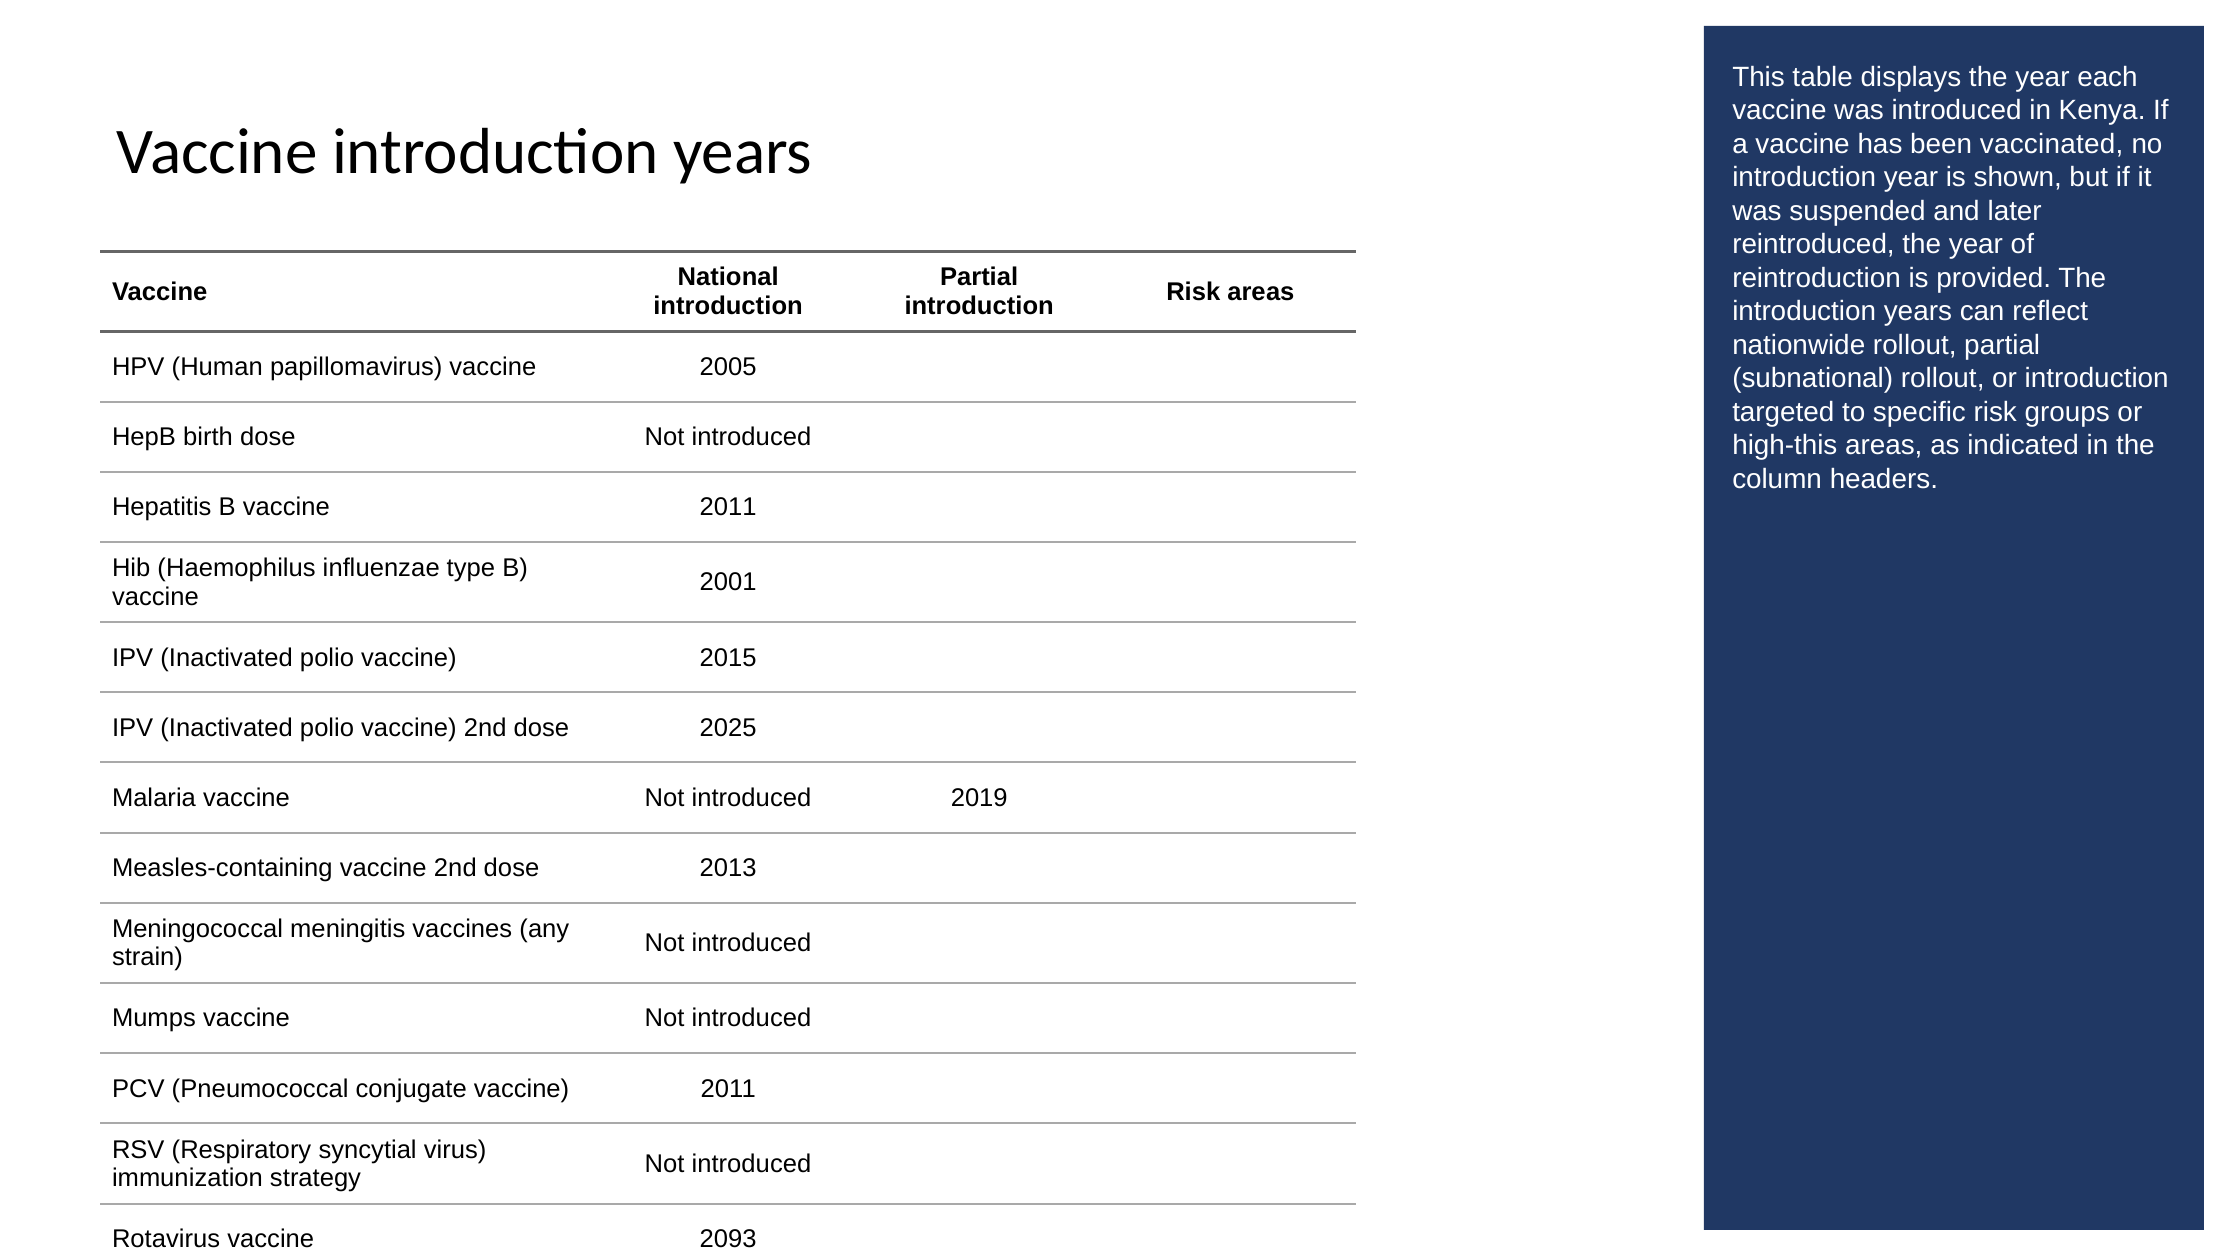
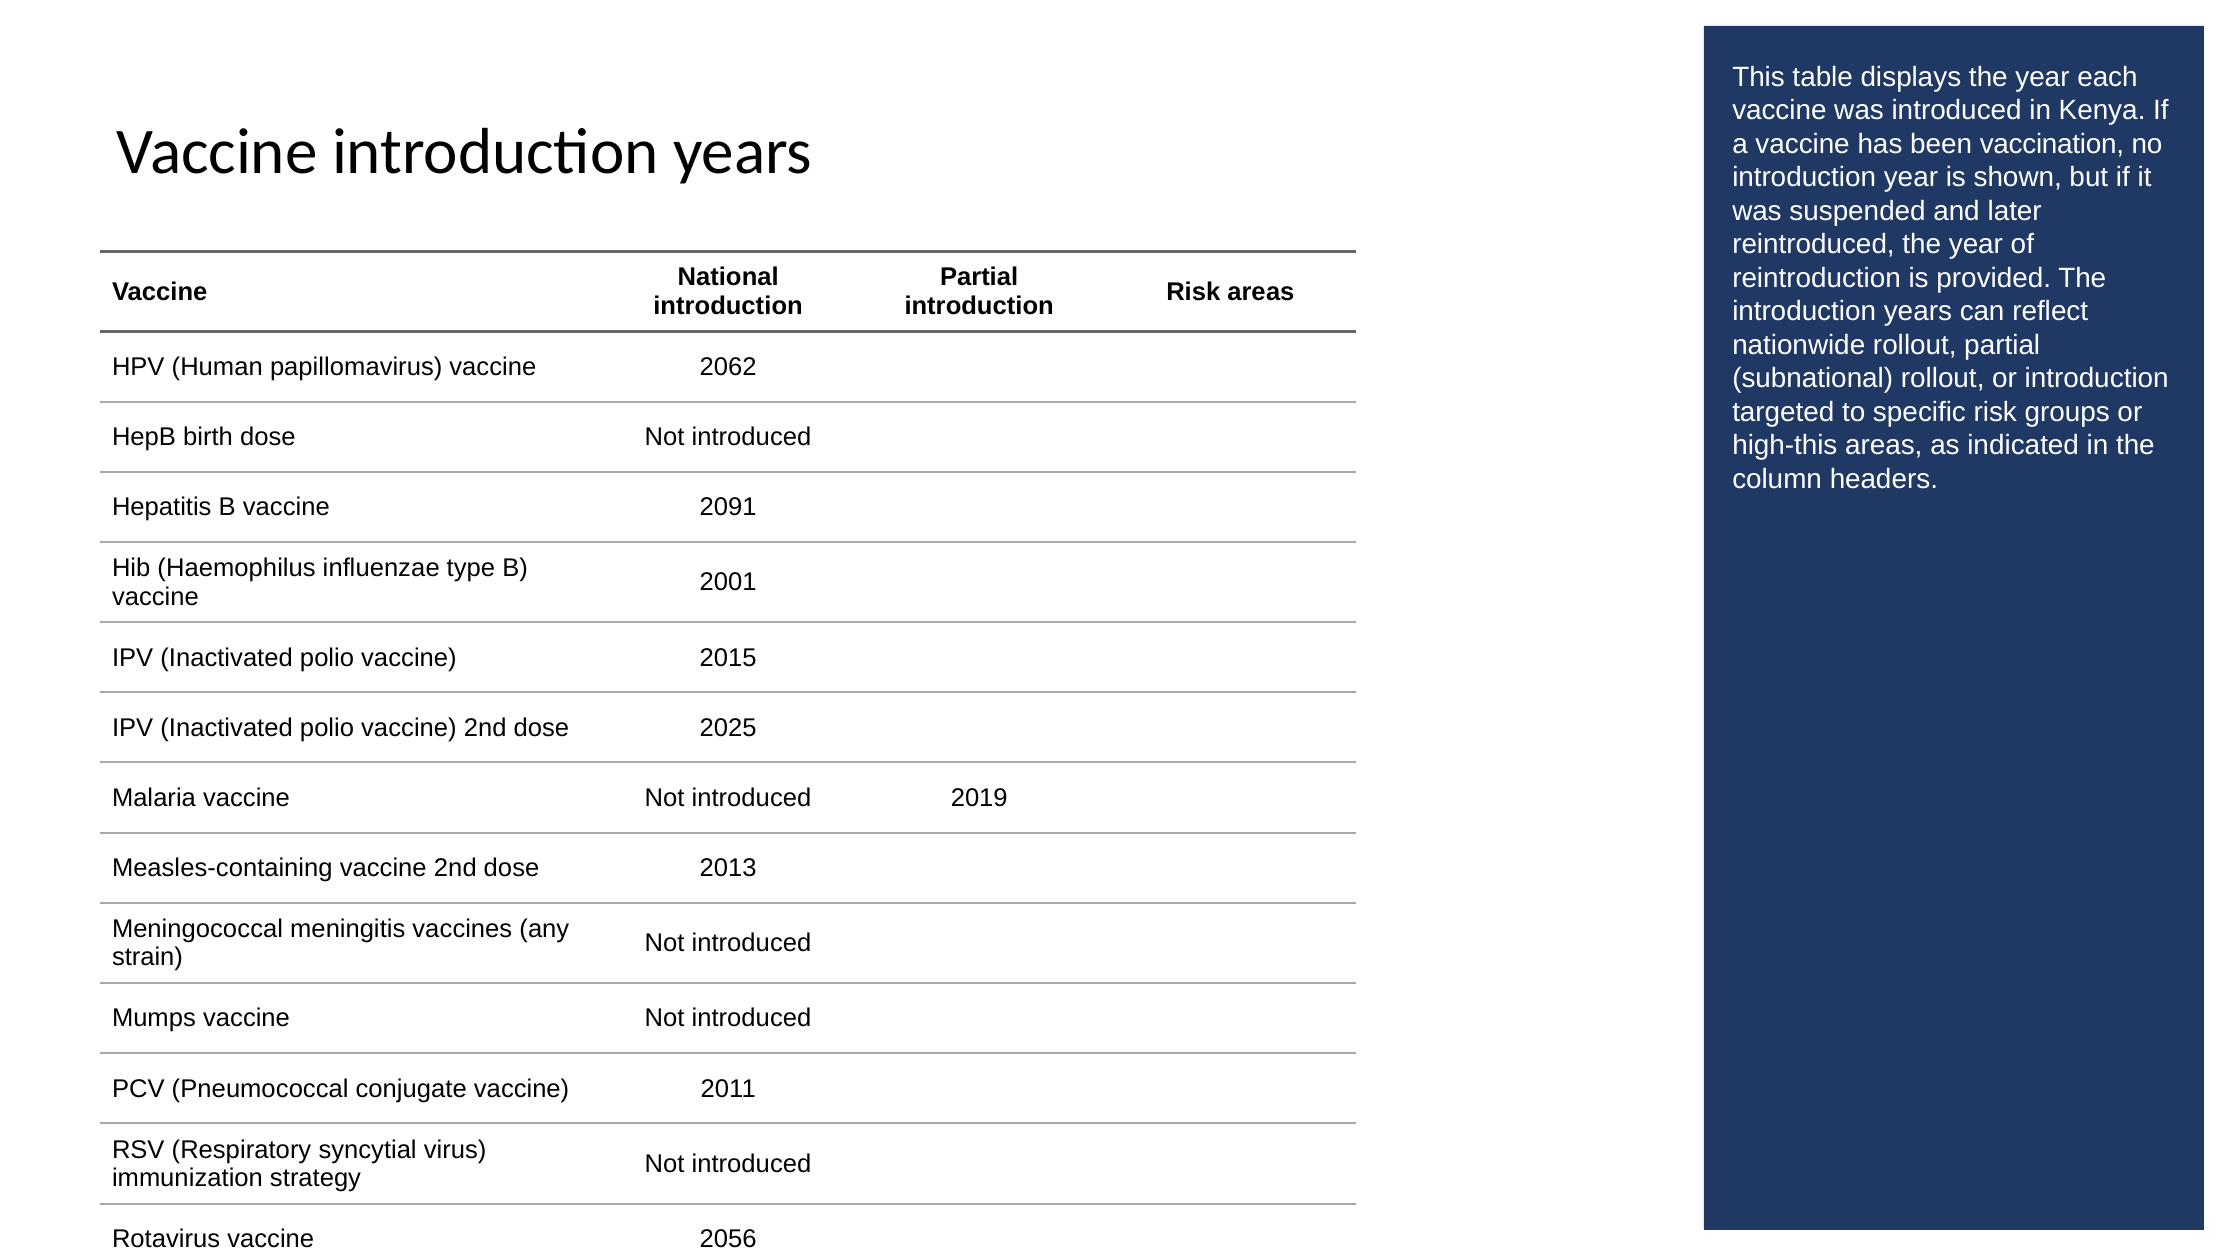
vaccinated: vaccinated -> vaccination (2052, 144)
2005: 2005 -> 2062 (728, 367)
B vaccine 2011: 2011 -> 2091 (728, 507)
2093: 2093 -> 2056 (728, 1239)
